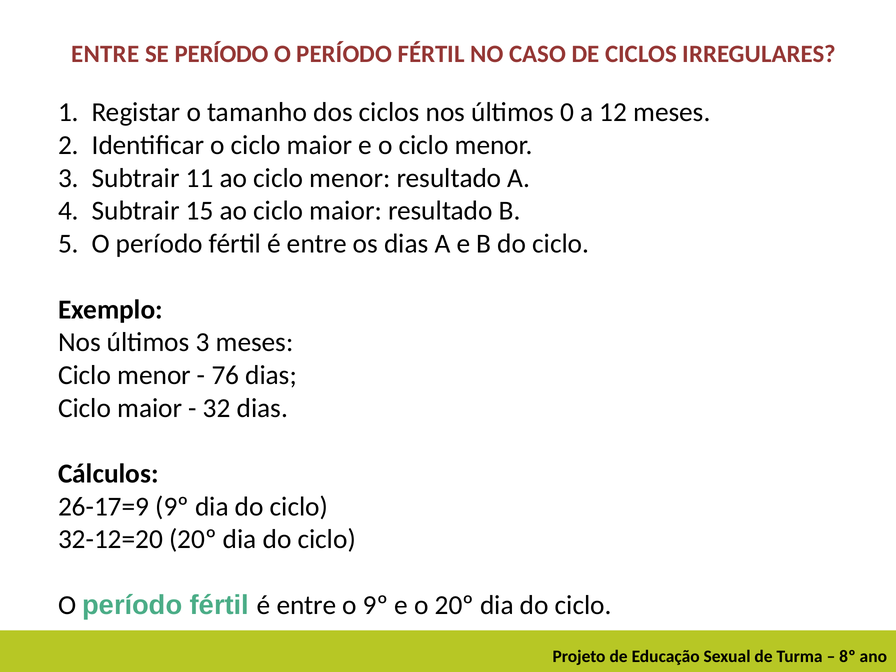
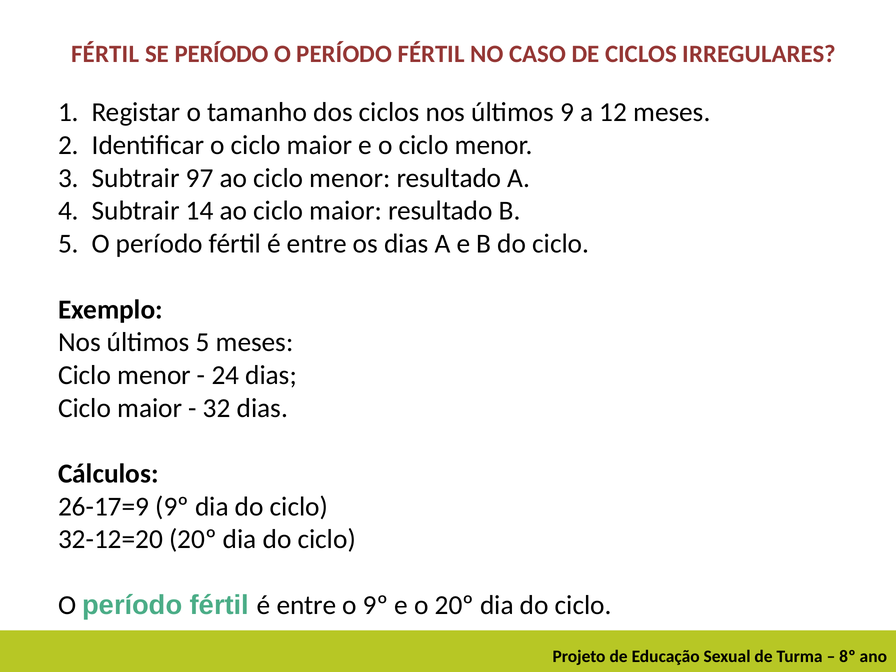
ENTRE: ENTRE -> FÉRTIL (105, 54)
0: 0 -> 9 (567, 112)
11: 11 -> 97 (200, 178)
15: 15 -> 14 (200, 211)
últimos 3: 3 -> 5 (203, 342)
76: 76 -> 24 (225, 375)
